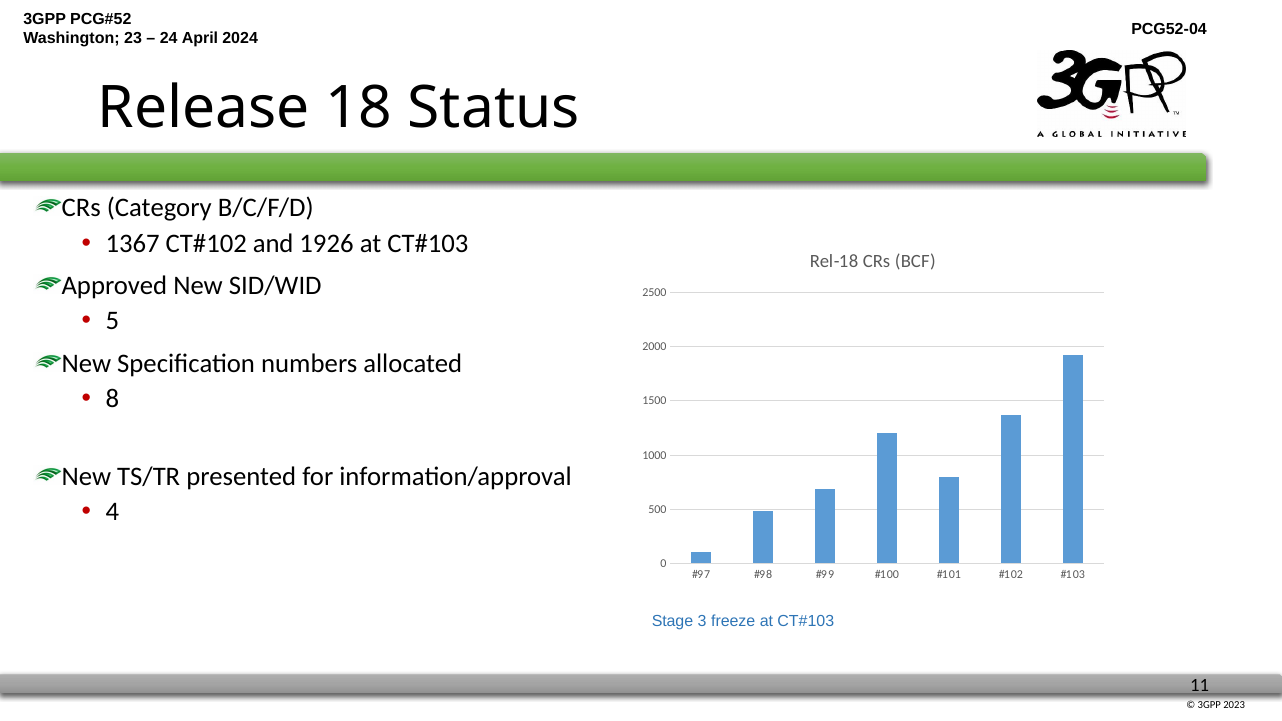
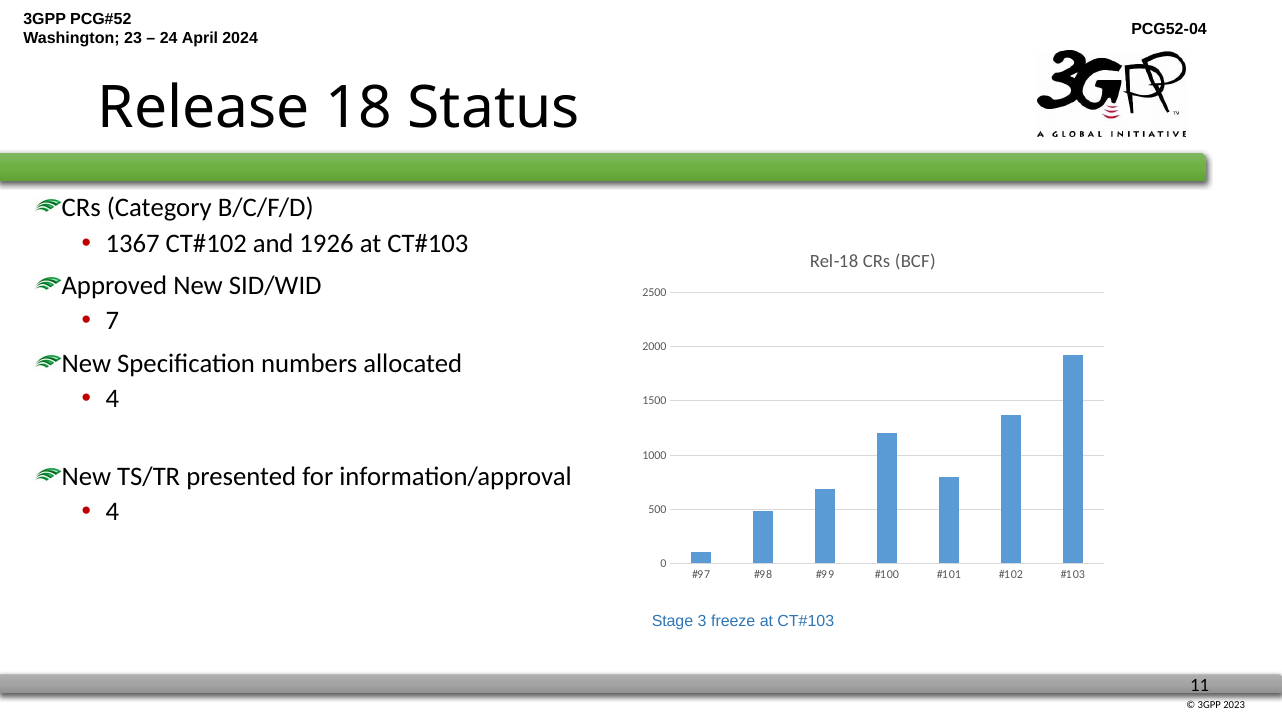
5: 5 -> 7 (112, 321)
8: 8 -> 4 (112, 399)
